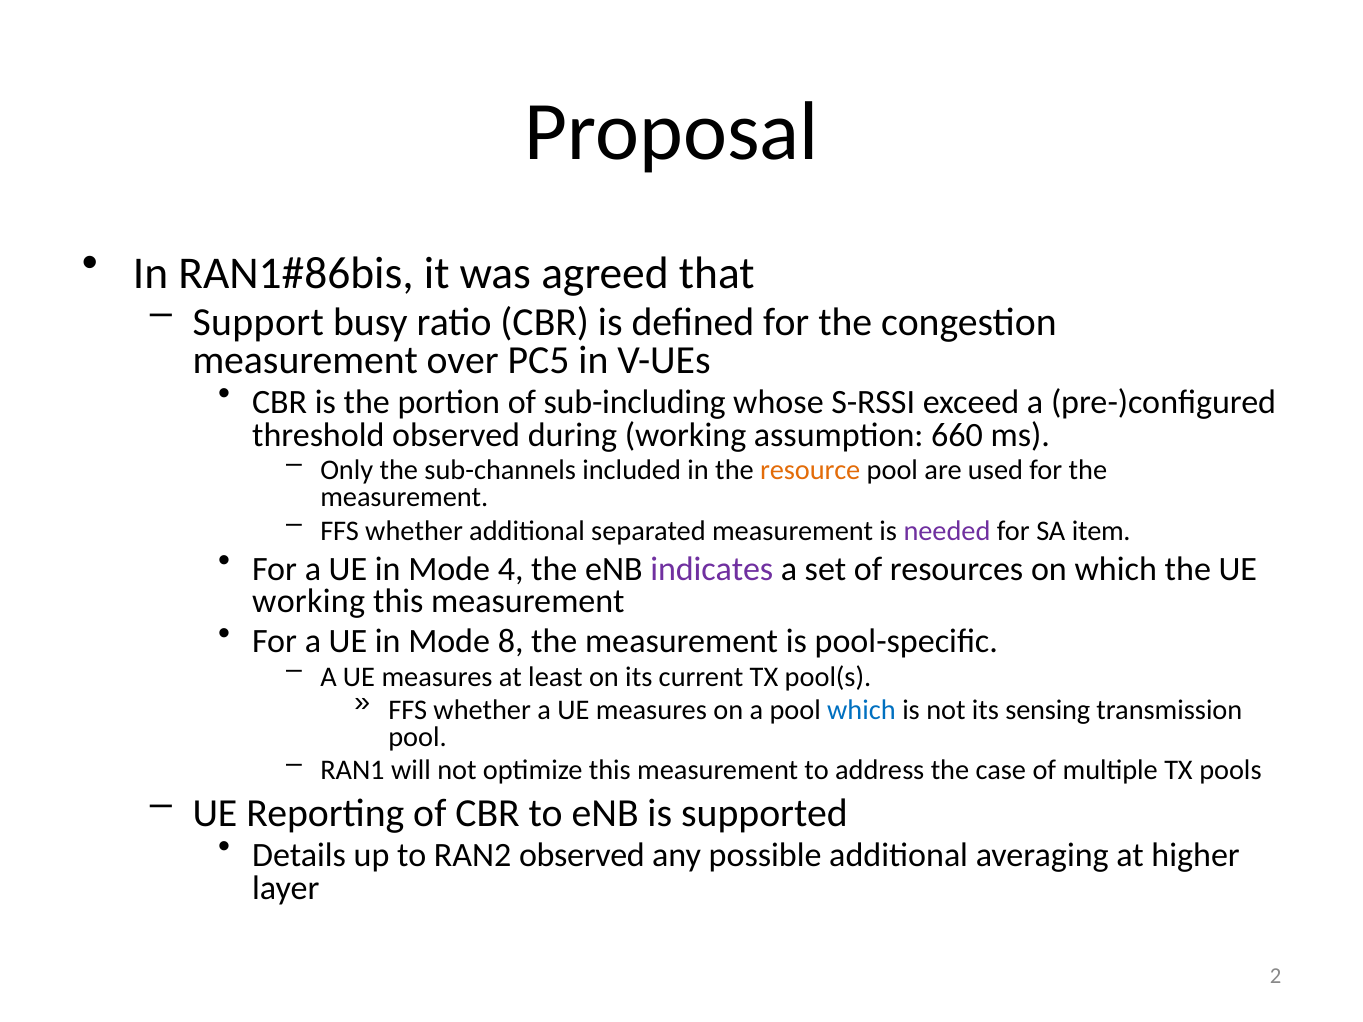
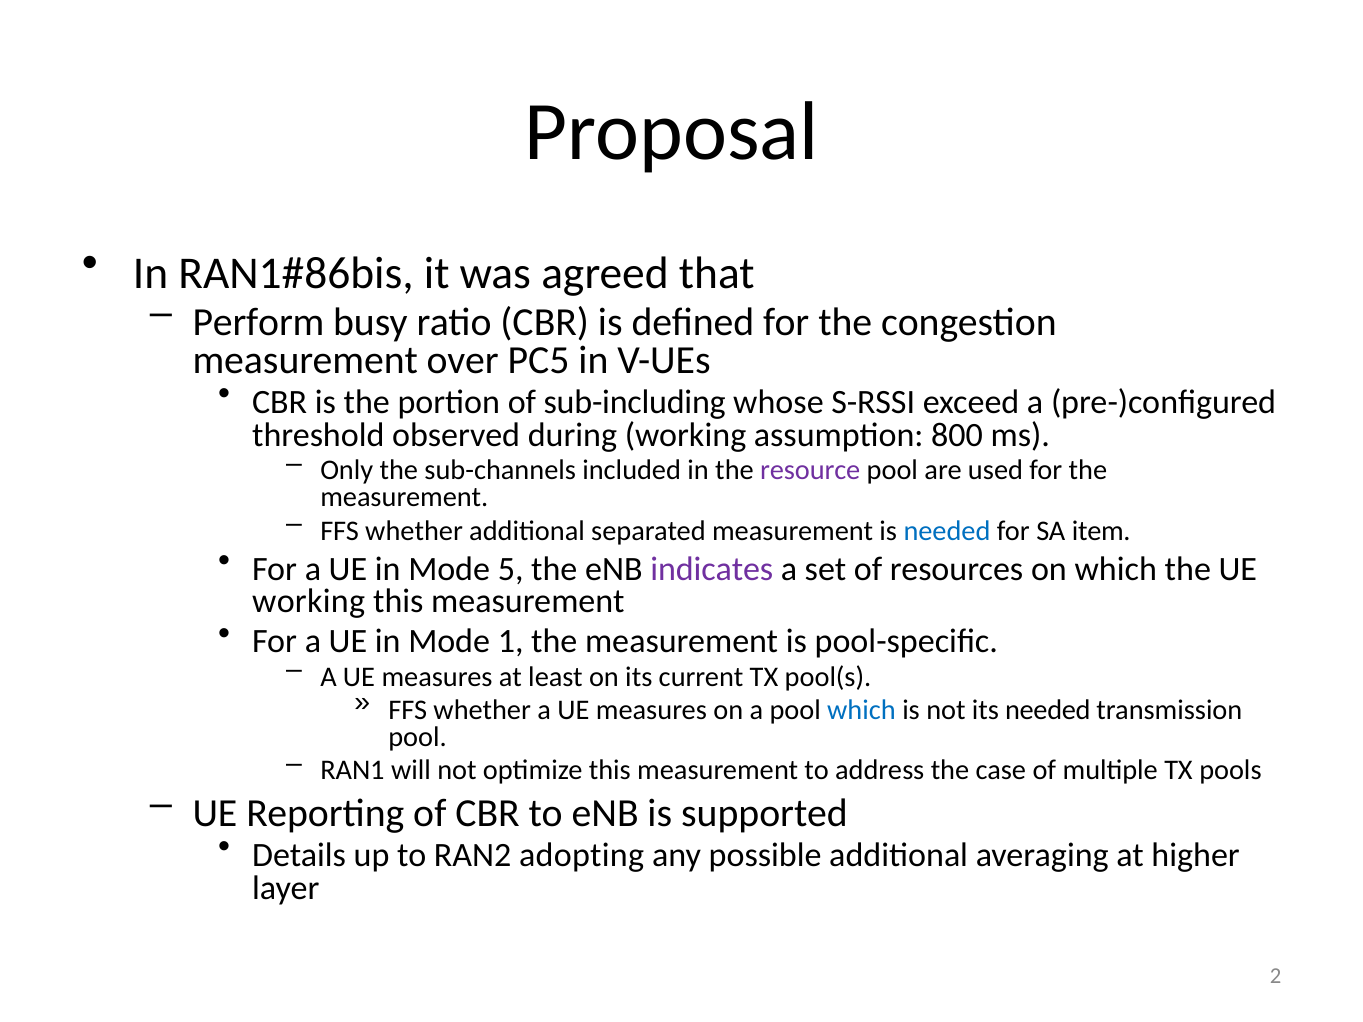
Support: Support -> Perform (258, 322)
660: 660 -> 800 (957, 435)
resource colour: orange -> purple (810, 470)
needed colour: purple -> blue (947, 531)
4: 4 -> 5 (511, 569)
8: 8 -> 1 (511, 642)
its sensing: sensing -> needed (1048, 710)
RAN2 observed: observed -> adopting (582, 855)
